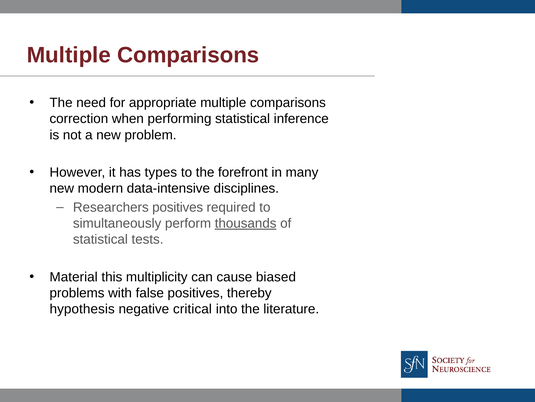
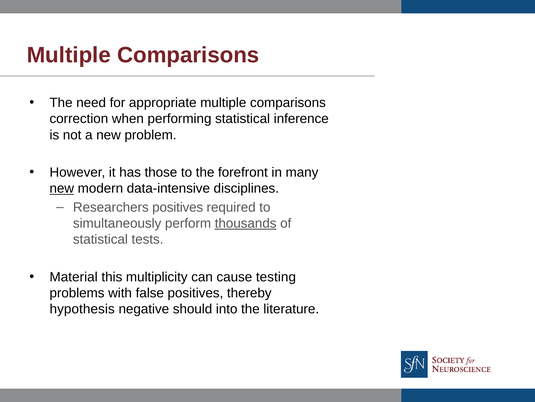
types: types -> those (161, 172)
new underline: none -> present (62, 188)
biased: biased -> testing (276, 276)
critical: critical -> should (193, 309)
